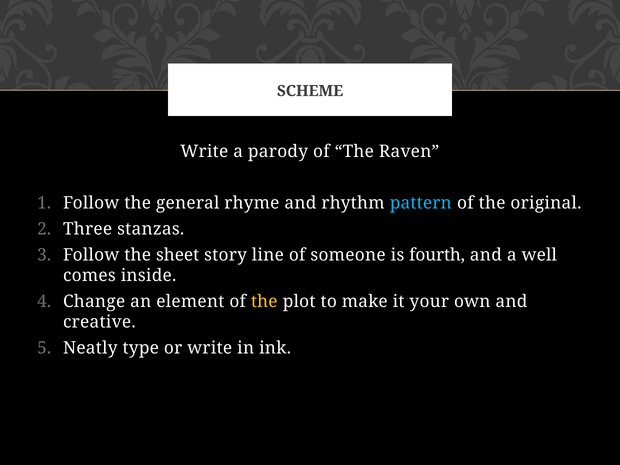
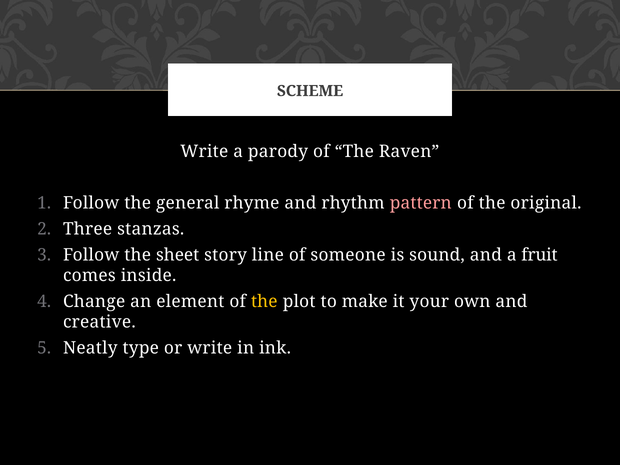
pattern colour: light blue -> pink (421, 203)
fourth: fourth -> sound (437, 255)
well: well -> fruit (539, 255)
